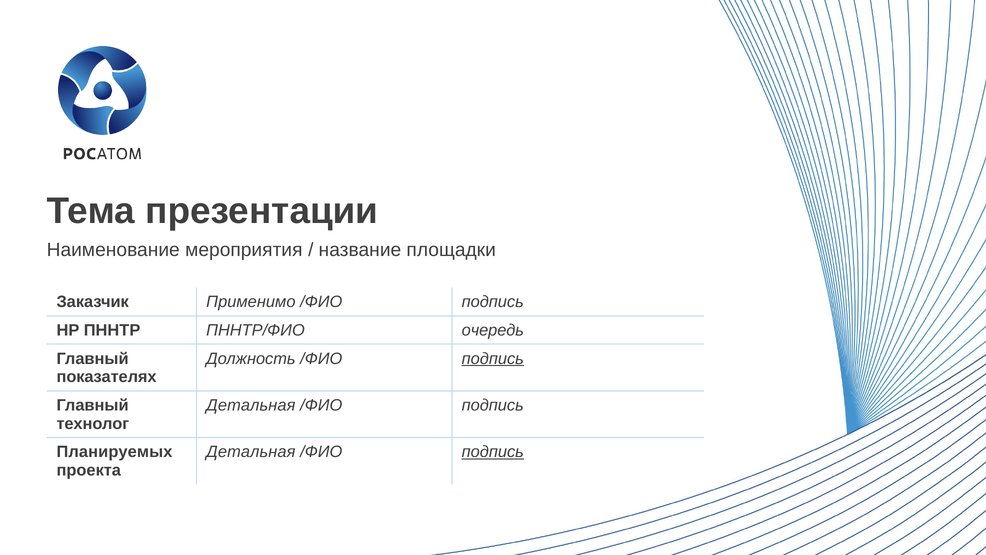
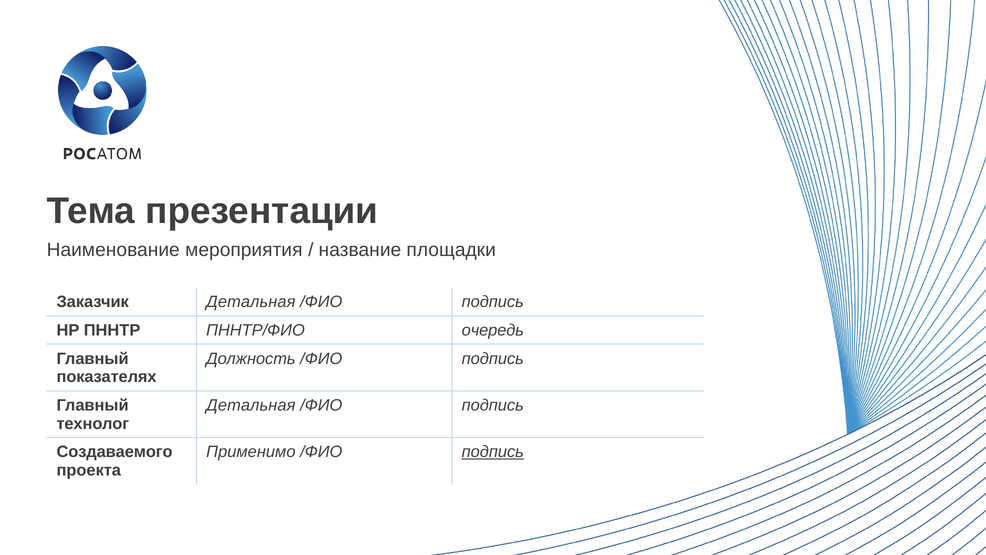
Заказчик Применимо: Применимо -> Детальная (251, 302)
подпись underline: present -> none (493, 359)
Планируемых: Планируемых -> Создаваемого (115, 452)
Детальная: Детальная -> Применимо (251, 452)
